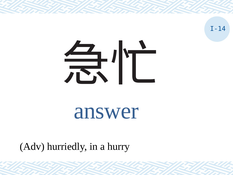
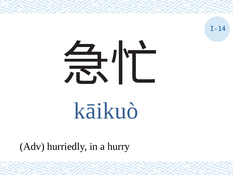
answer: answer -> kāikuò (106, 111)
